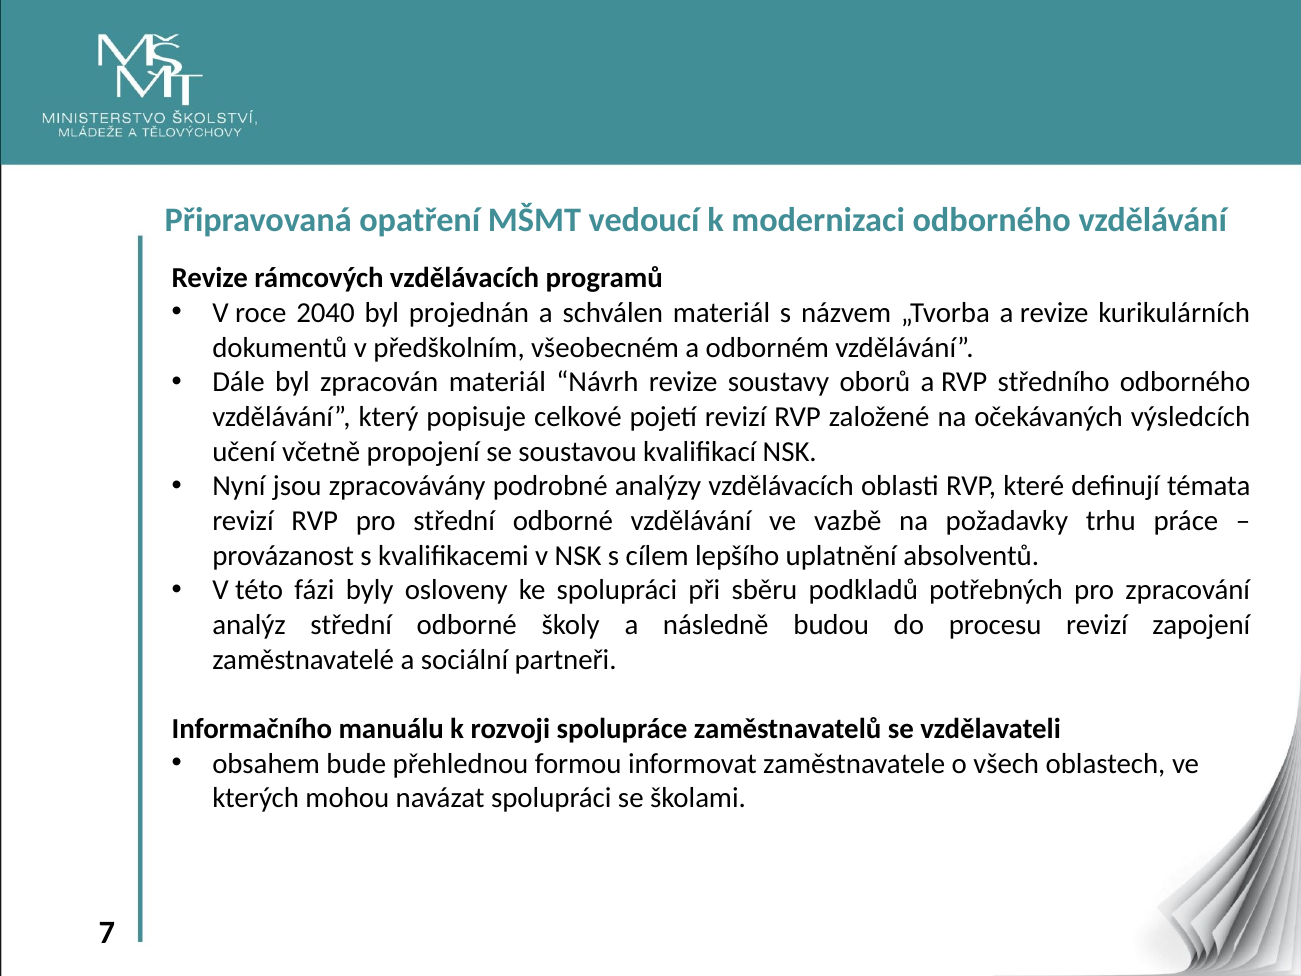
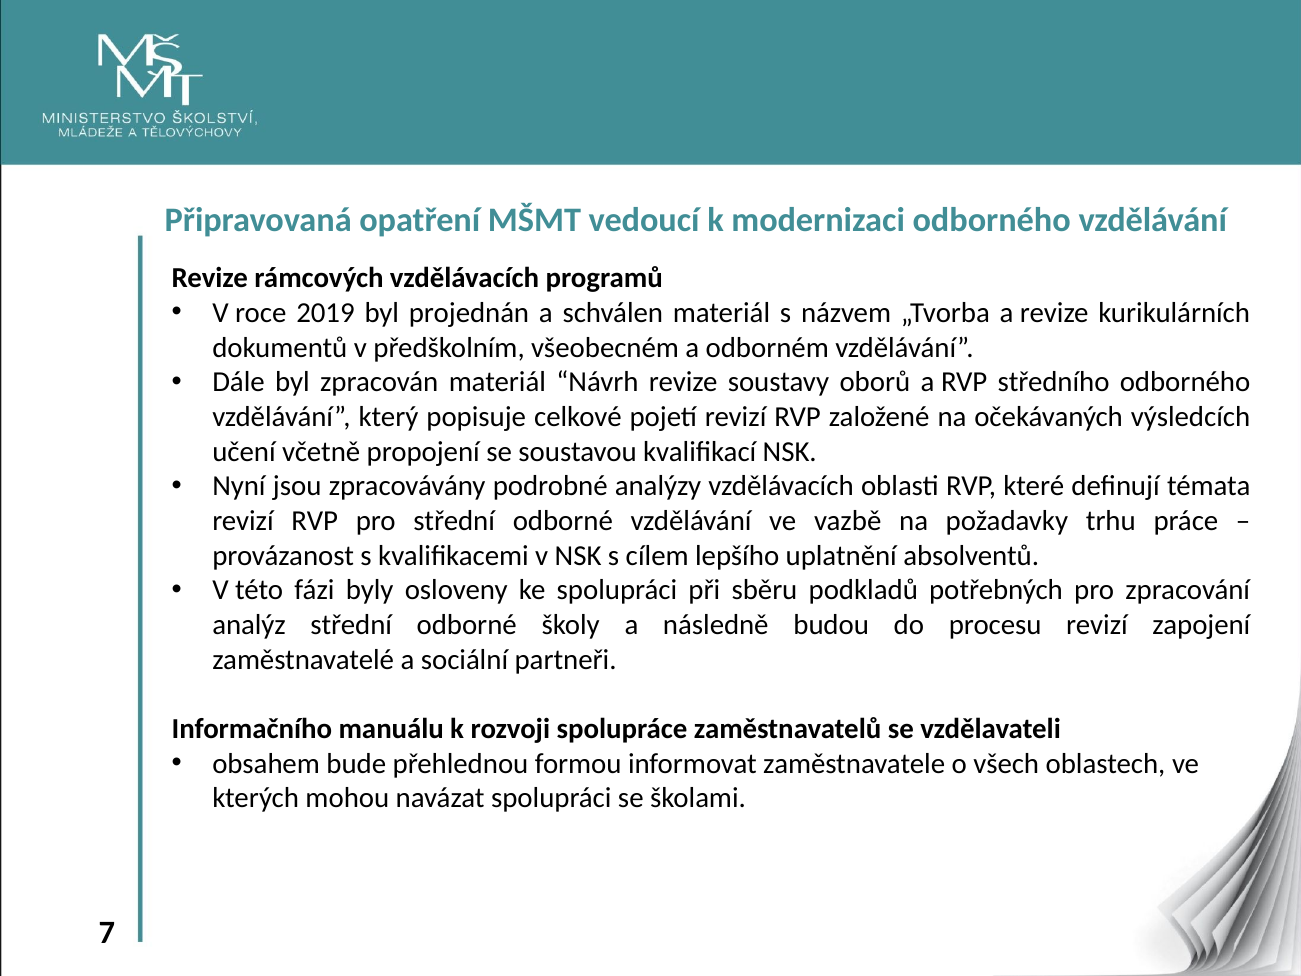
2040: 2040 -> 2019 (325, 313)
